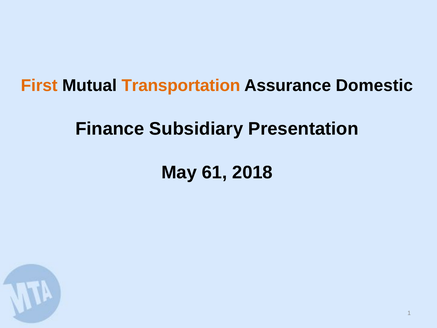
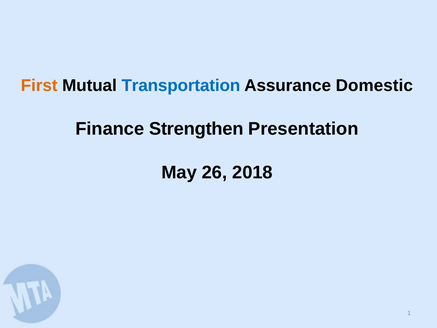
Transportation colour: orange -> blue (181, 86)
Subsidiary: Subsidiary -> Strengthen (196, 129)
61: 61 -> 26 (215, 172)
